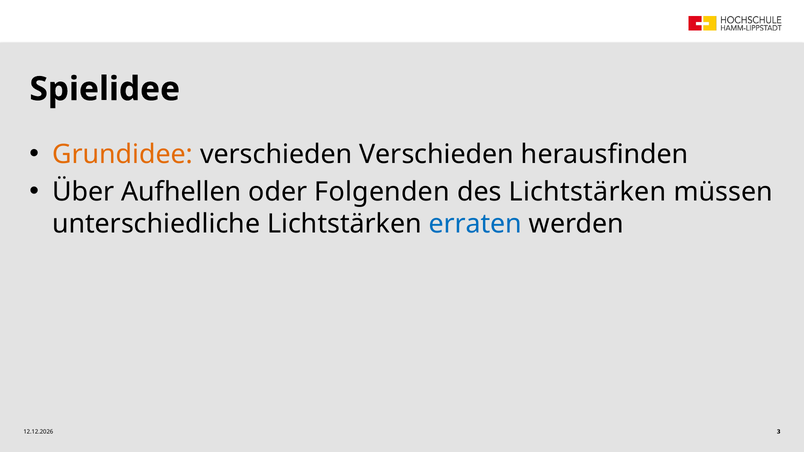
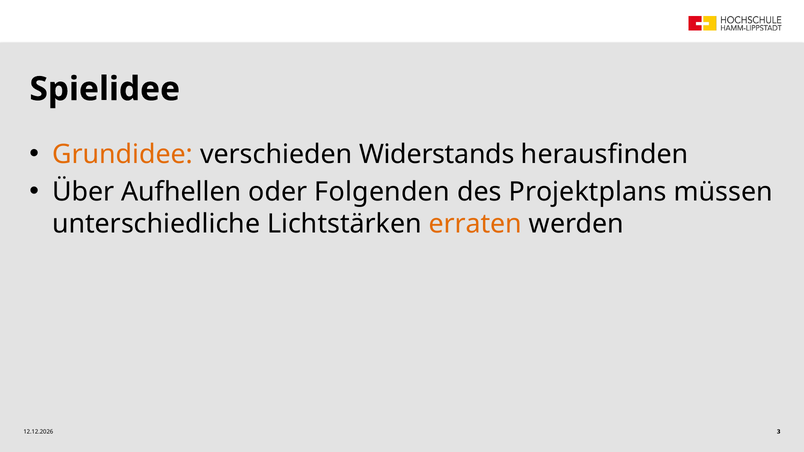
verschieden Verschieden: Verschieden -> Widerstands (437, 154)
des Lichtstärken: Lichtstärken -> Projektplans (588, 192)
erraten colour: blue -> orange (475, 224)
